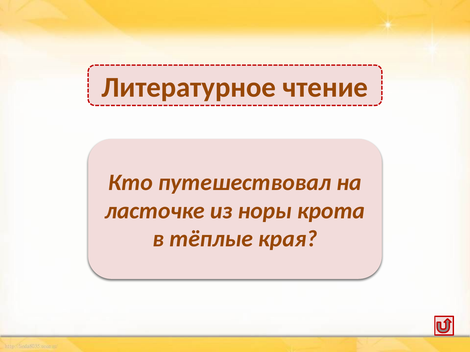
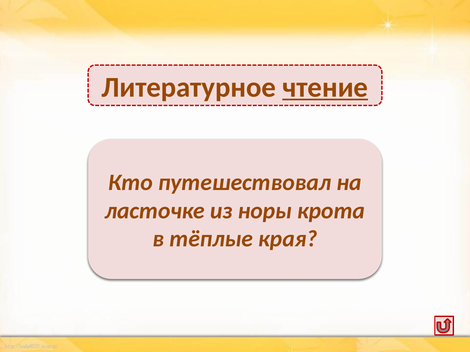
чтение underline: none -> present (325, 87)
